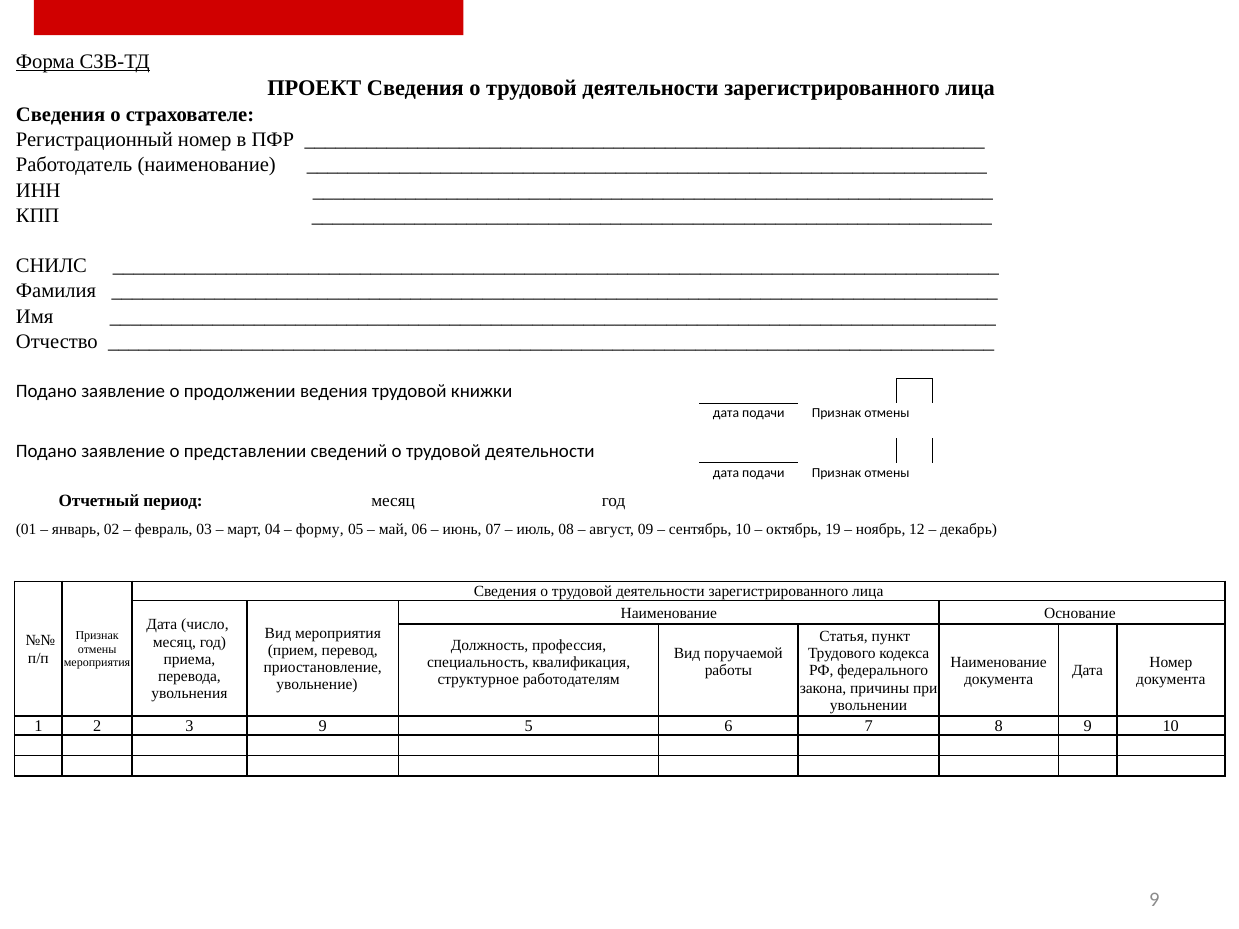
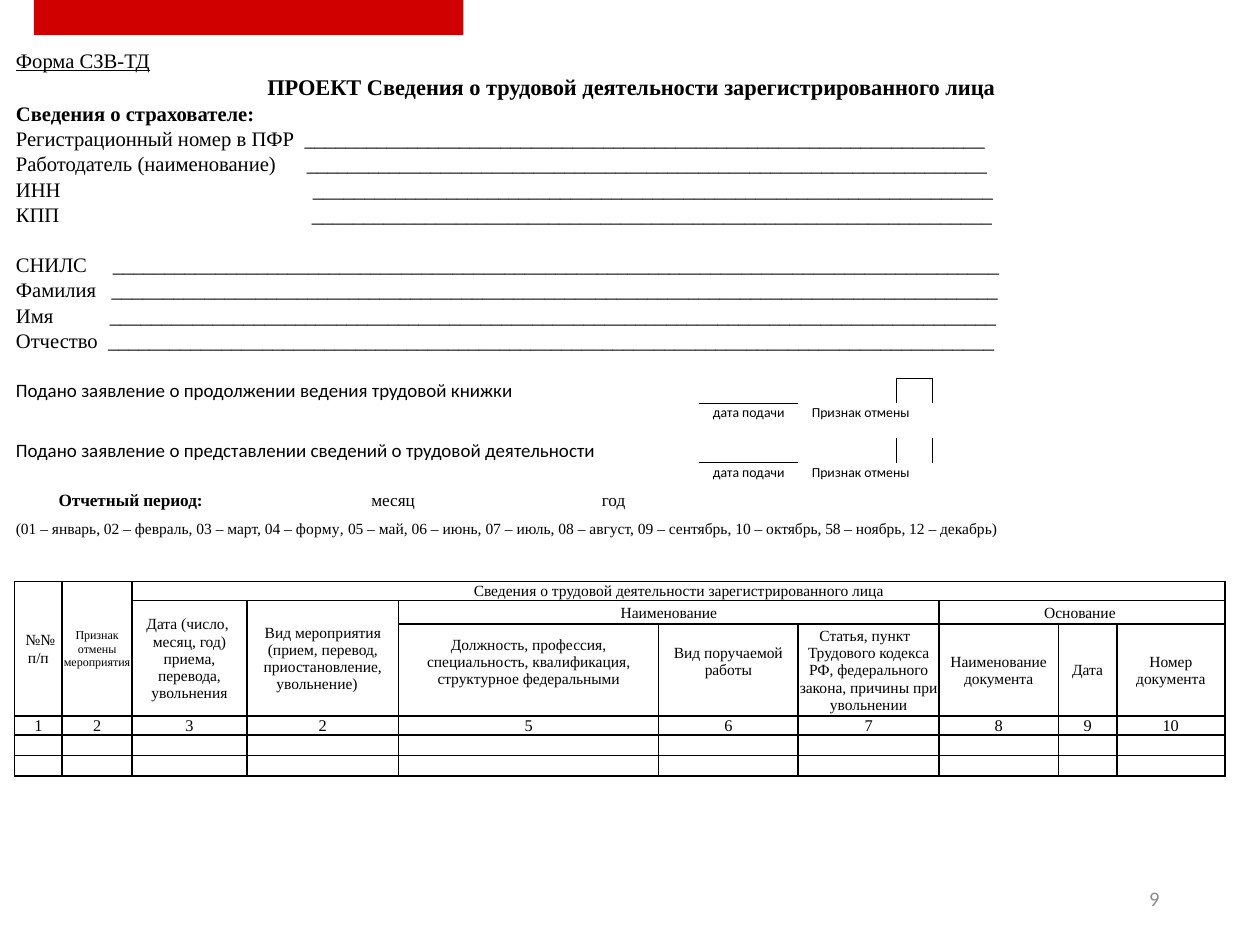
19: 19 -> 58 (833, 530)
работодателям: работодателям -> федеральными (571, 680)
3 9: 9 -> 2 (323, 726)
